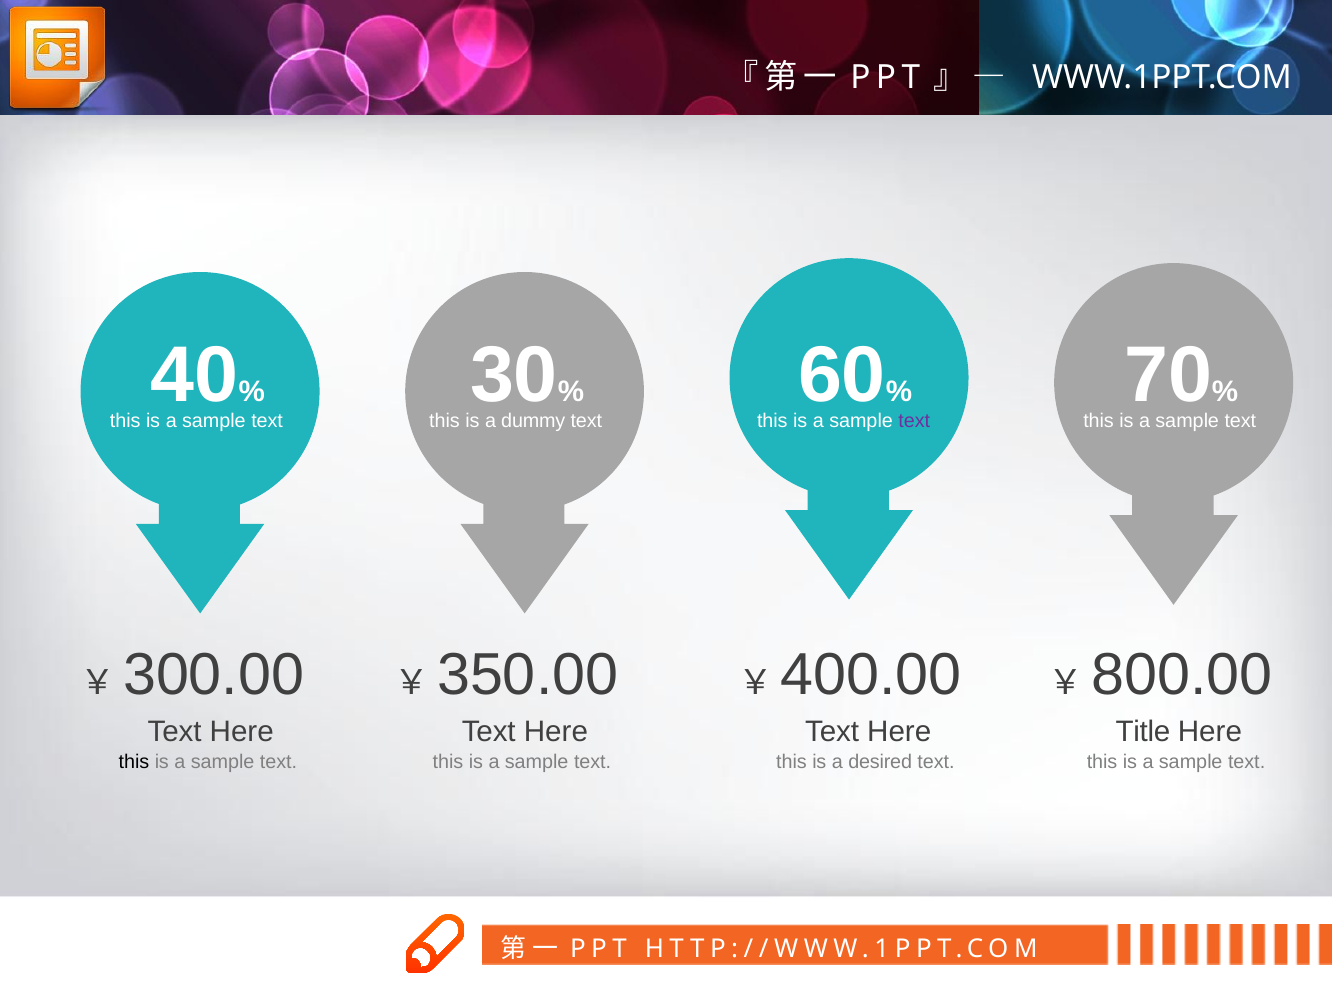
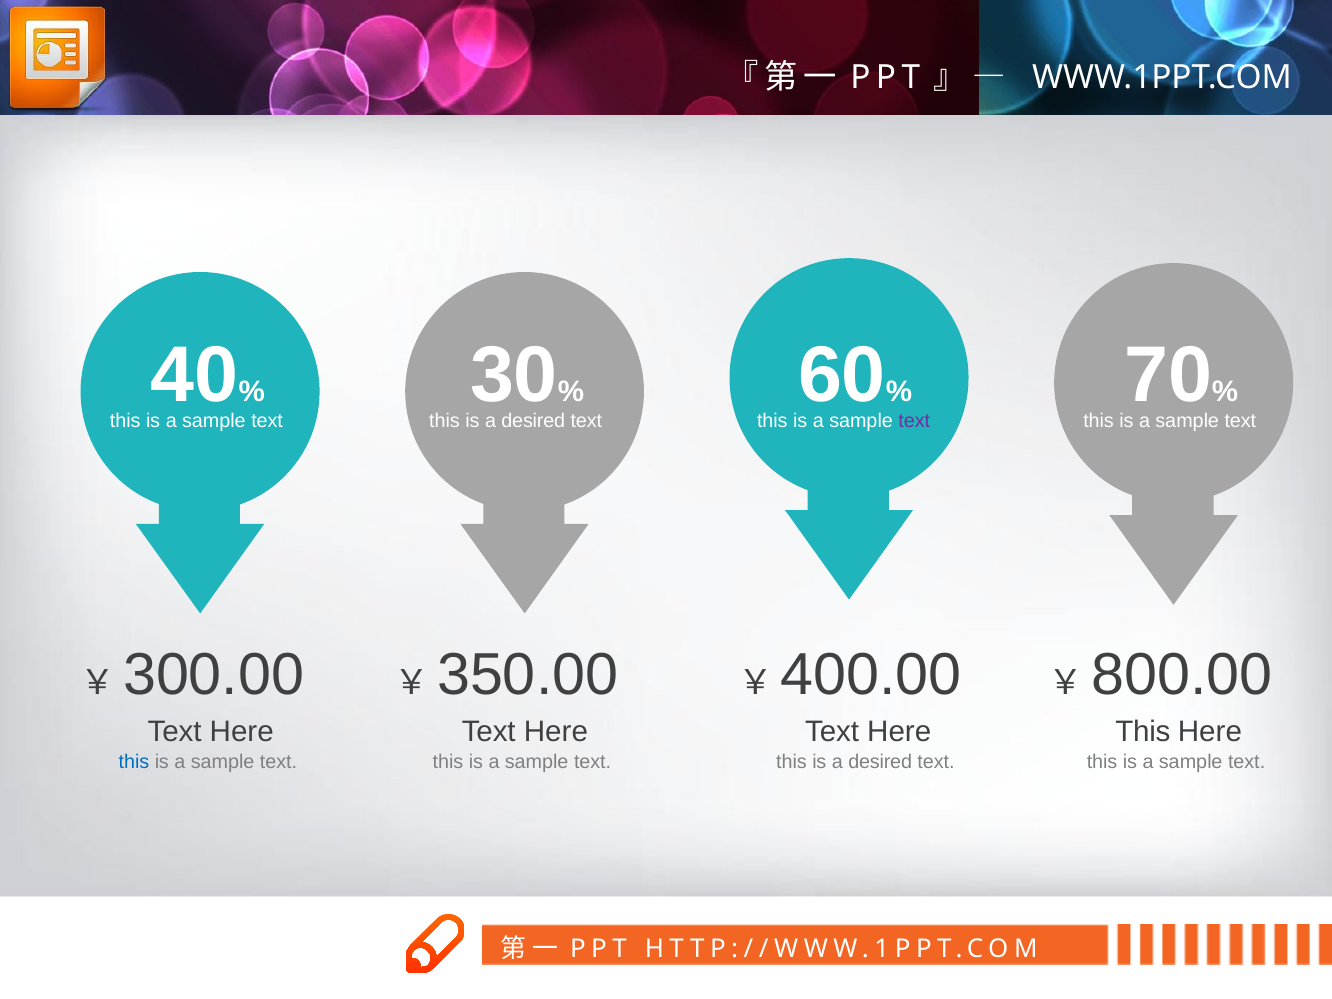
dummy: dummy -> desired (533, 421)
Title: Title -> This (1143, 732)
this colour: black -> blue (134, 762)
